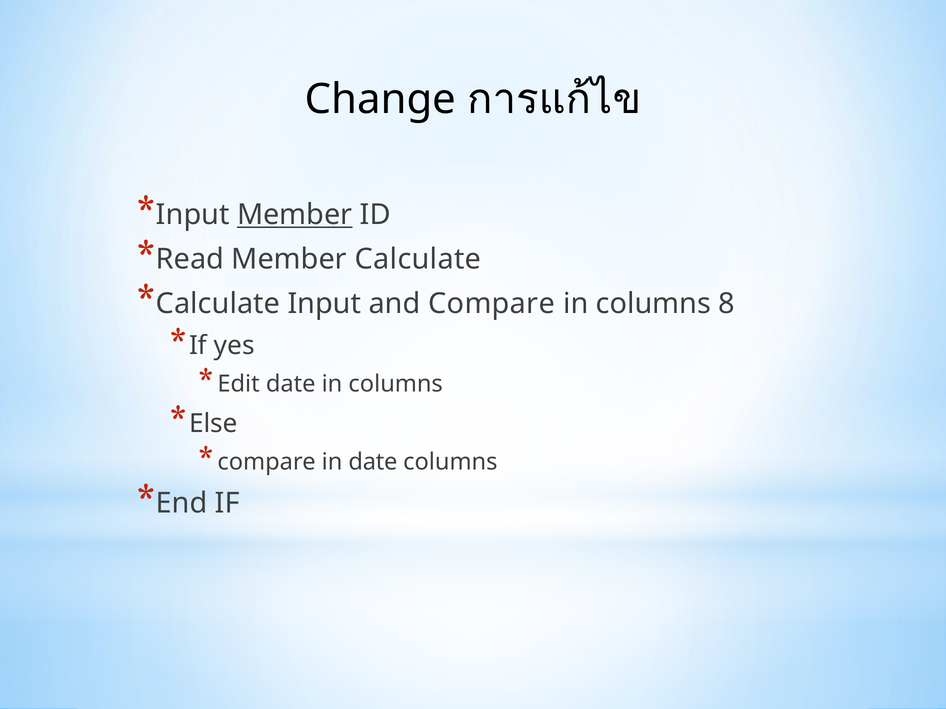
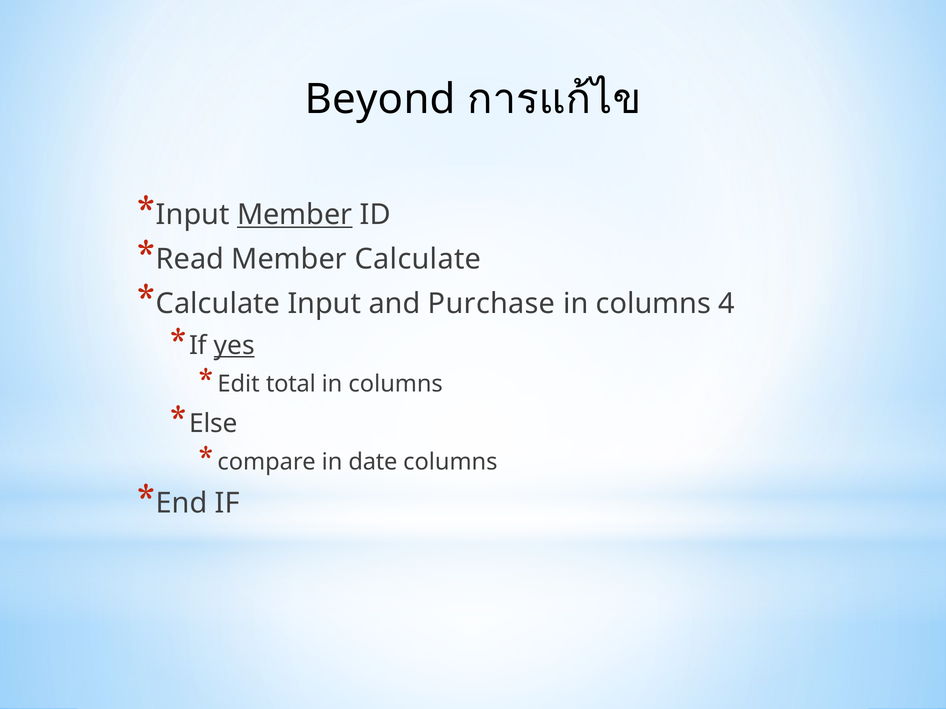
Change: Change -> Beyond (380, 99)
and Compare: Compare -> Purchase (492, 304)
8: 8 -> 4 (727, 304)
yes underline: none -> present (234, 346)
Edit date: date -> total (291, 384)
